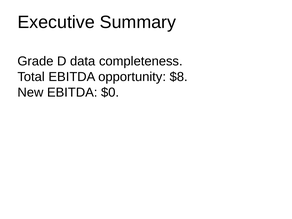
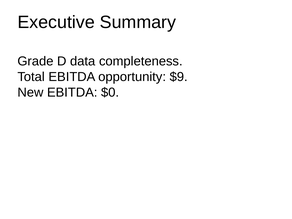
$8: $8 -> $9 (179, 77)
